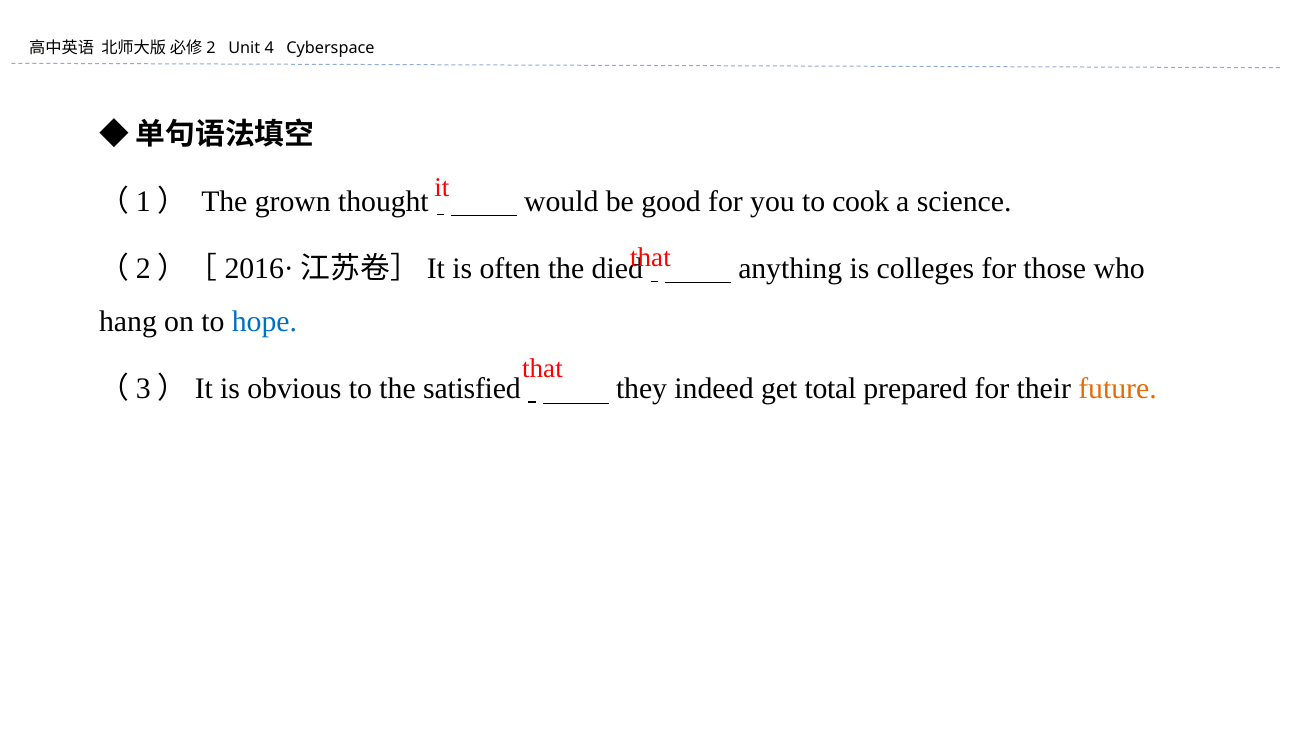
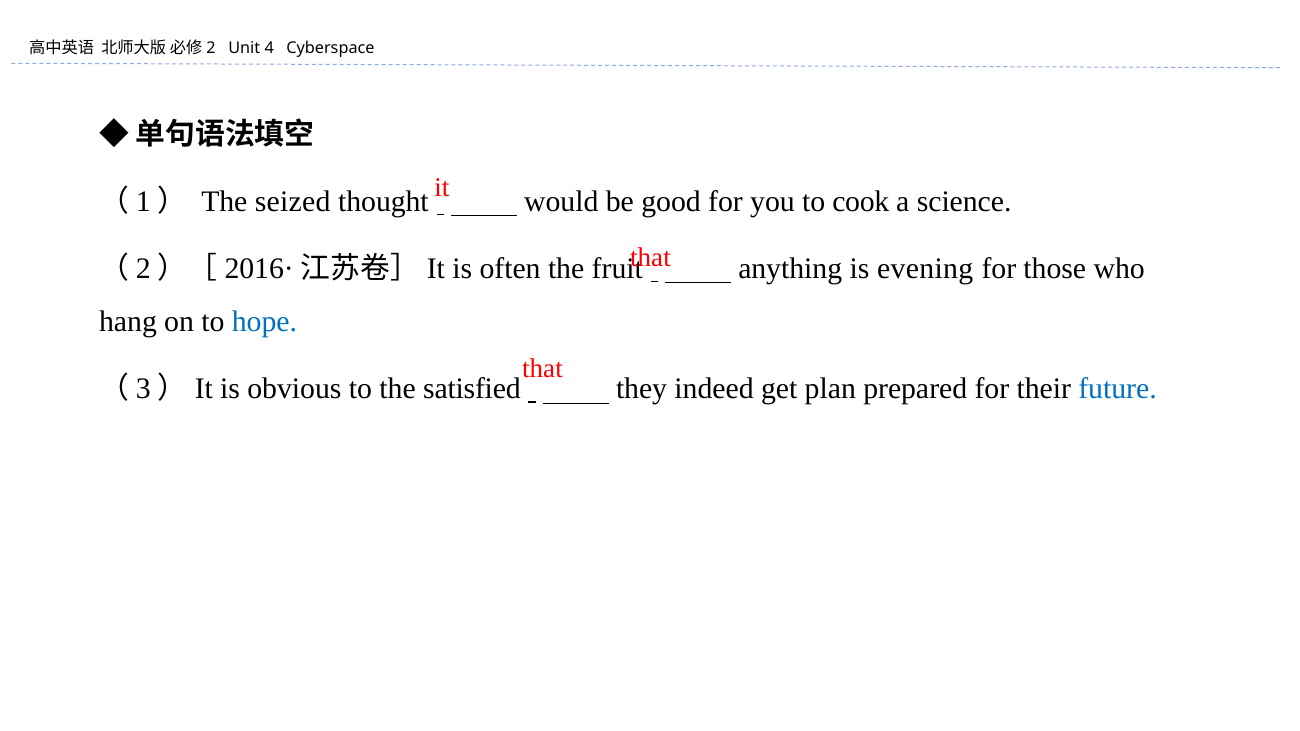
grown: grown -> seized (293, 201)
died: died -> fruit (617, 269)
colleges: colleges -> evening (925, 269)
total: total -> plan (830, 389)
future colour: orange -> blue (1118, 389)
